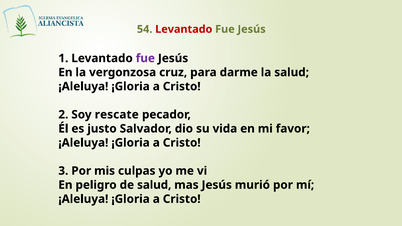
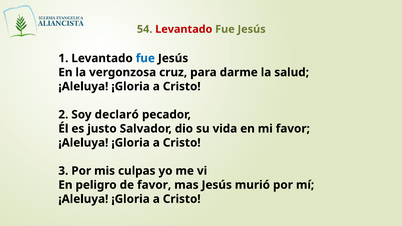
fue colour: purple -> blue (145, 58)
rescate: rescate -> declaró (117, 115)
de salud: salud -> favor (154, 185)
